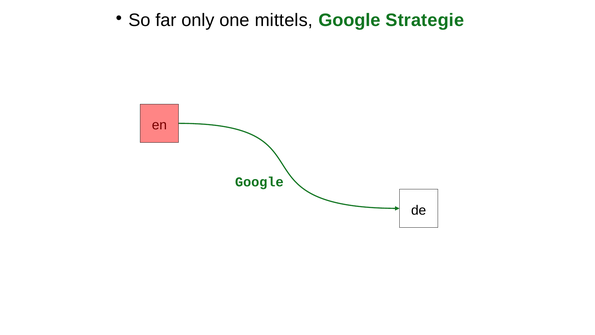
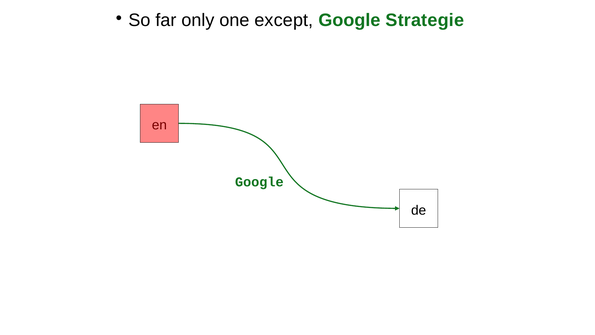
mittels: mittels -> except (284, 20)
